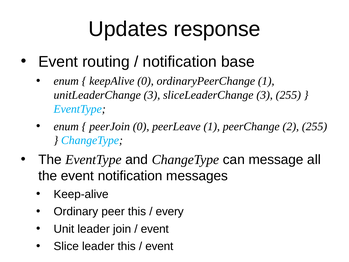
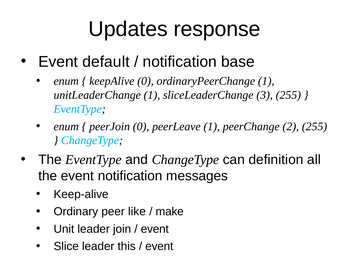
routing: routing -> default (106, 62)
unitLeaderChange 3: 3 -> 1 (152, 95)
message: message -> definition (276, 159)
peer this: this -> like (137, 211)
every: every -> make (170, 211)
